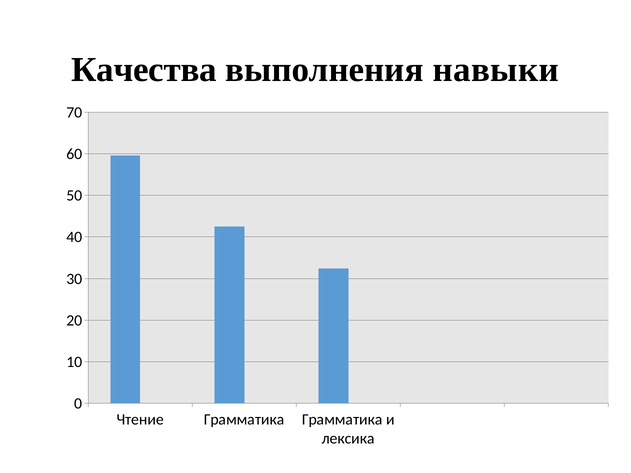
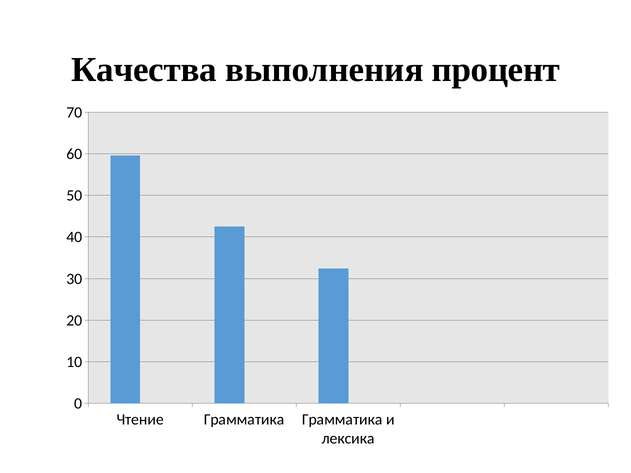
навыки: навыки -> процент (496, 70)
